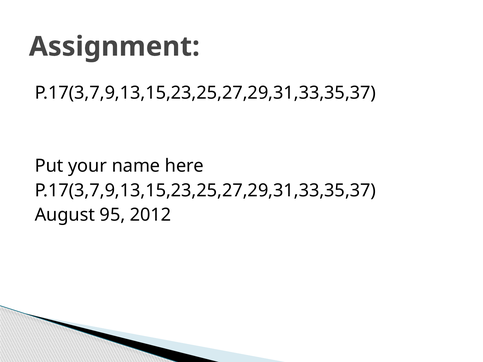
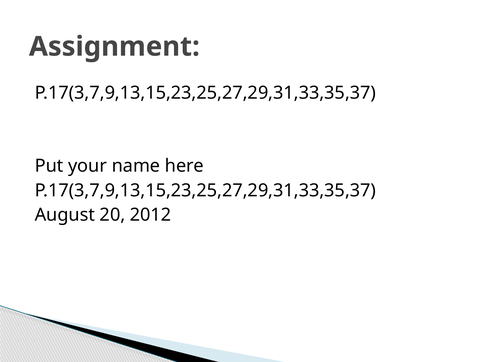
95: 95 -> 20 (112, 215)
